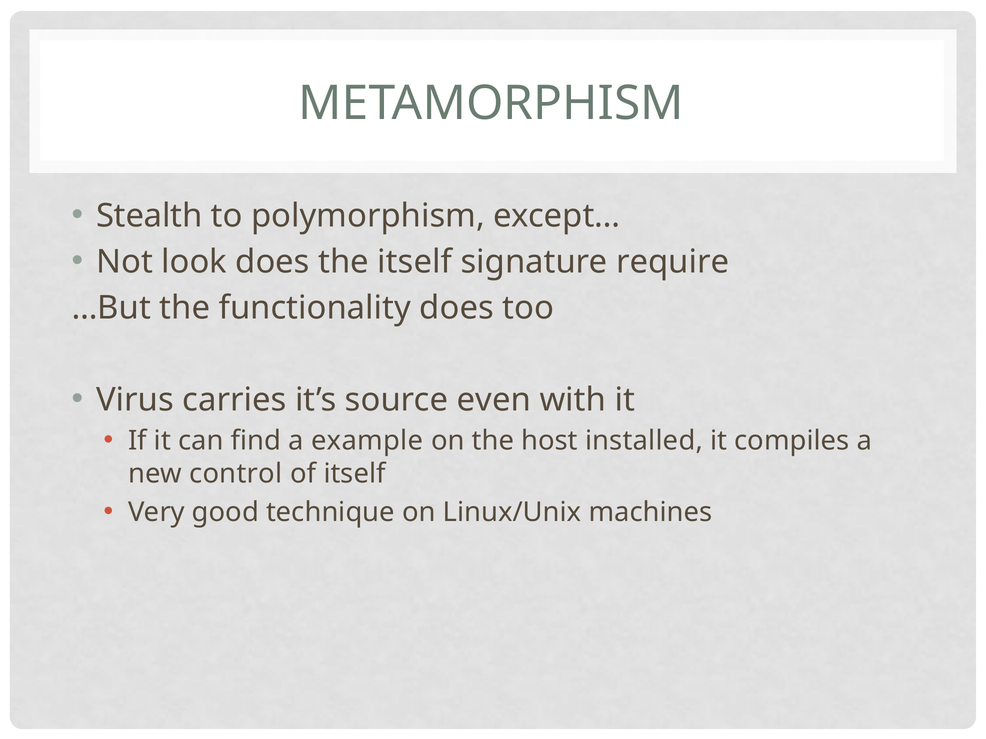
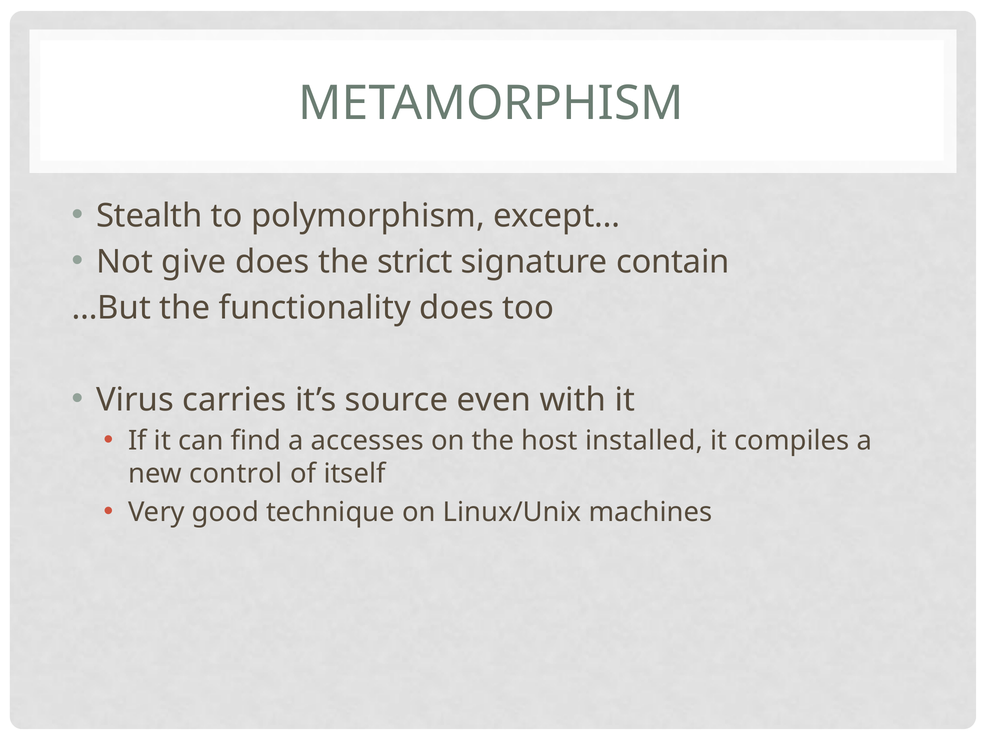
look: look -> give (194, 262)
the itself: itself -> strict (415, 262)
require: require -> contain (673, 262)
example: example -> accesses (367, 441)
